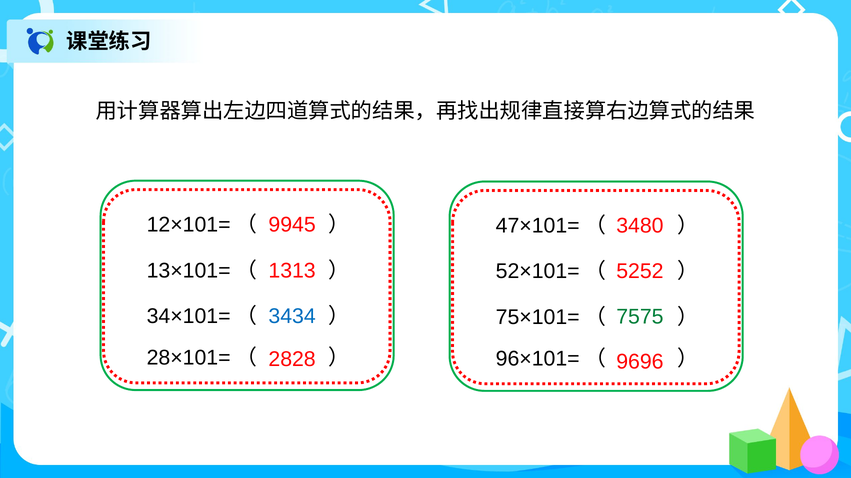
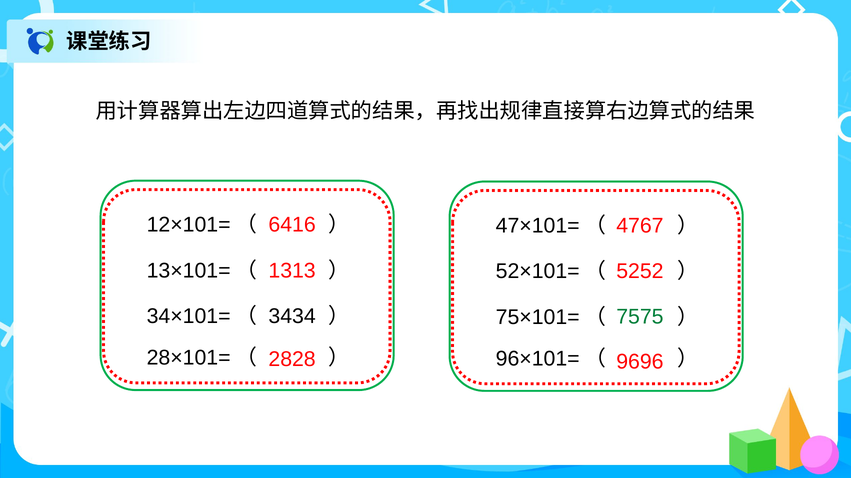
9945: 9945 -> 6416 (292, 225)
3480: 3480 -> 4767 (640, 226)
3434 colour: blue -> black (292, 317)
